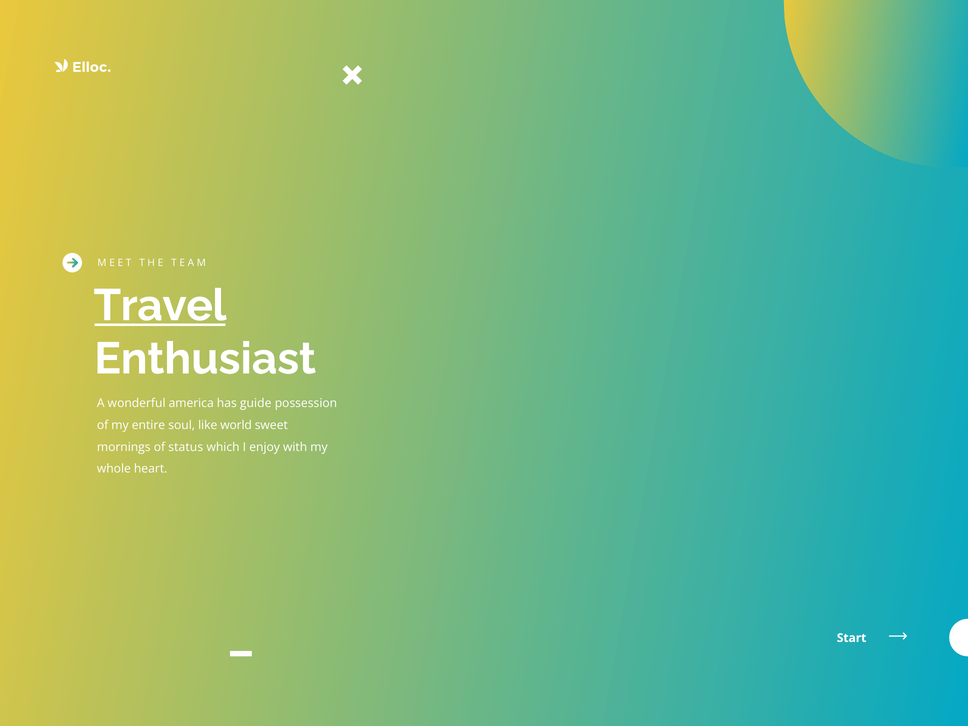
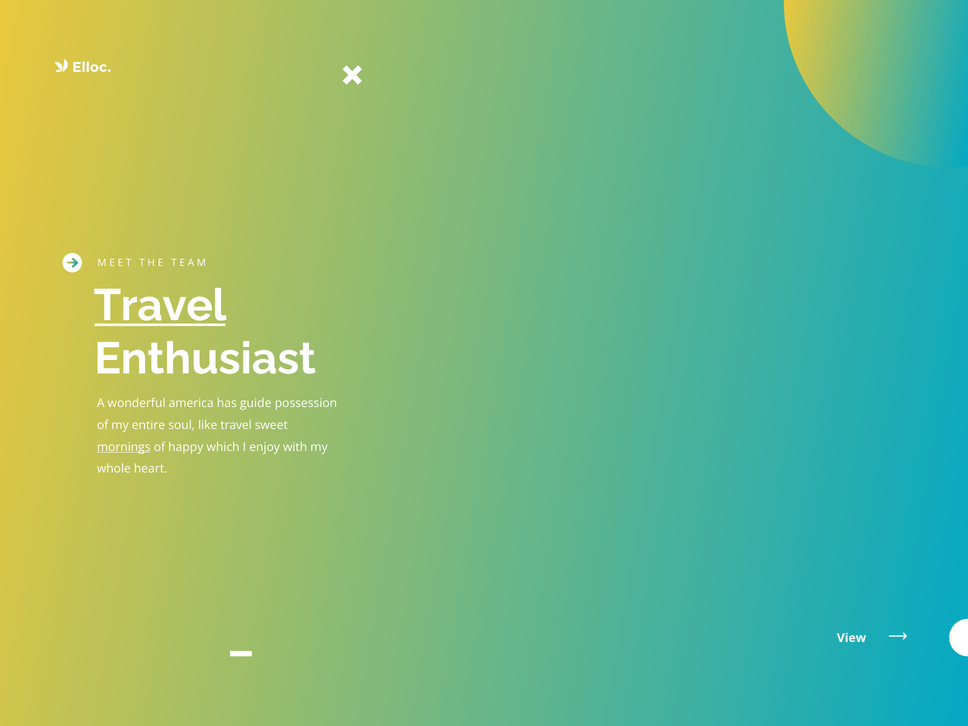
like world: world -> travel (236, 425)
mornings underline: none -> present (124, 447)
status: status -> happy (186, 447)
Start: Start -> View (851, 638)
